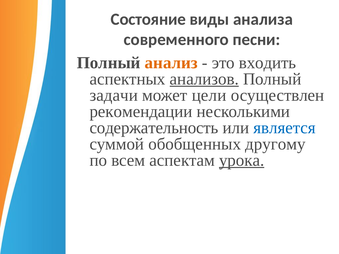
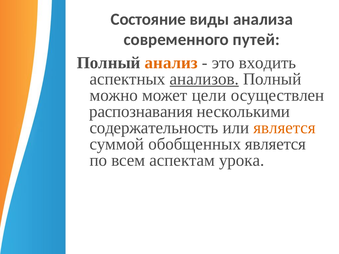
песни: песни -> путей (256, 40)
задачи: задачи -> можно (114, 95)
рекомендации: рекомендации -> распознавания (141, 112)
является colour: blue -> orange (284, 128)
обобщенных другому: другому -> является (275, 144)
урока underline: present -> none (242, 160)
